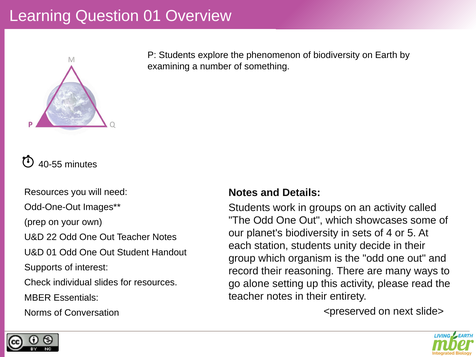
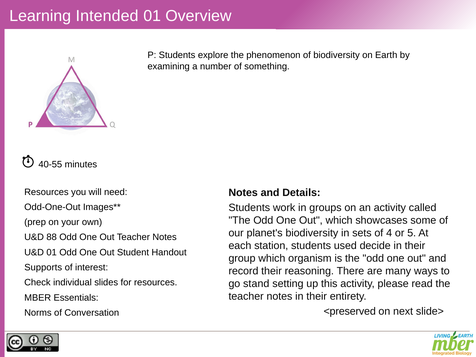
Question: Question -> Intended (107, 16)
22: 22 -> 88 (52, 237)
unity: unity -> used (345, 246)
alone: alone -> stand (256, 284)
